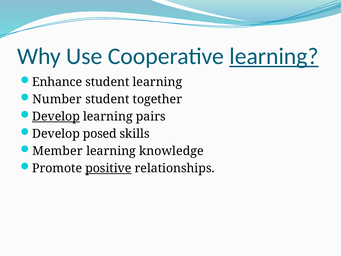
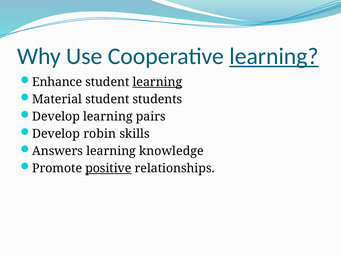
learning underline: none -> present (157, 82)
Number: Number -> Material (57, 99)
together: together -> students (157, 99)
Develop underline: present -> none (56, 117)
posed: posed -> robin (100, 134)
Member: Member -> Answers (58, 151)
